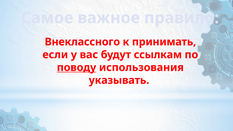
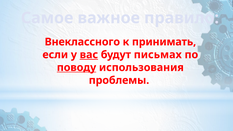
вас underline: none -> present (89, 55)
ссылкам: ссылкам -> письмах (158, 55)
указывать: указывать -> проблемы (119, 80)
